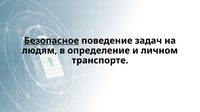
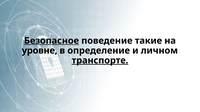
задач: задач -> такие (148, 41)
людям: людям -> уровне (40, 51)
транспорте underline: none -> present (100, 61)
